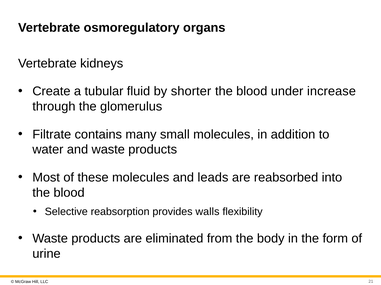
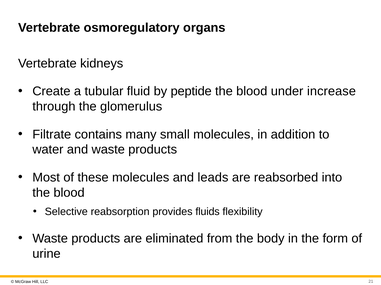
shorter: shorter -> peptide (191, 92)
walls: walls -> fluids (208, 212)
